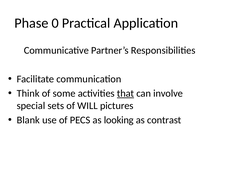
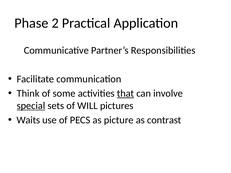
0: 0 -> 2 (55, 23)
special underline: none -> present (31, 106)
Blank: Blank -> Waits (28, 120)
looking: looking -> picture (119, 120)
